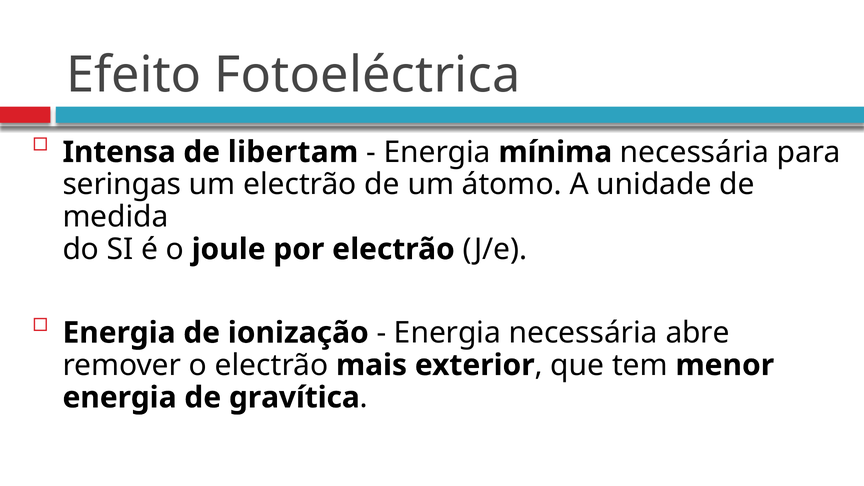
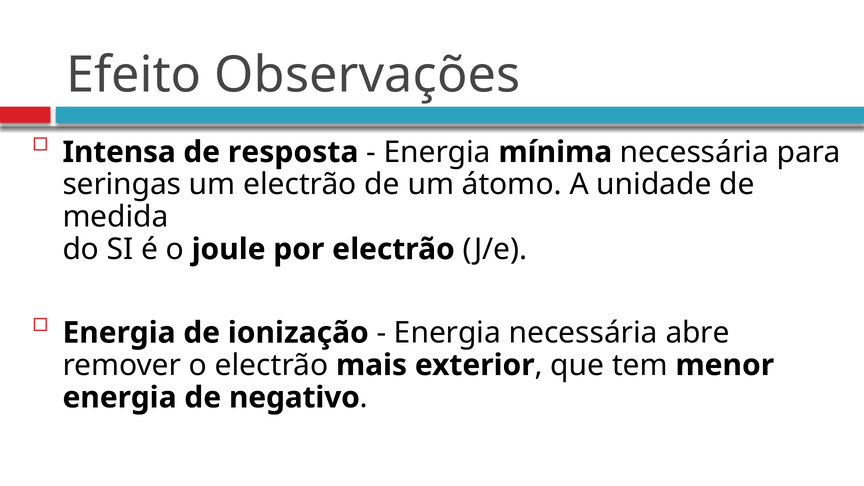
Fotoeléctrica: Fotoeléctrica -> Observações (367, 75)
libertam: libertam -> resposta (293, 152)
gravítica: gravítica -> negativo (294, 398)
